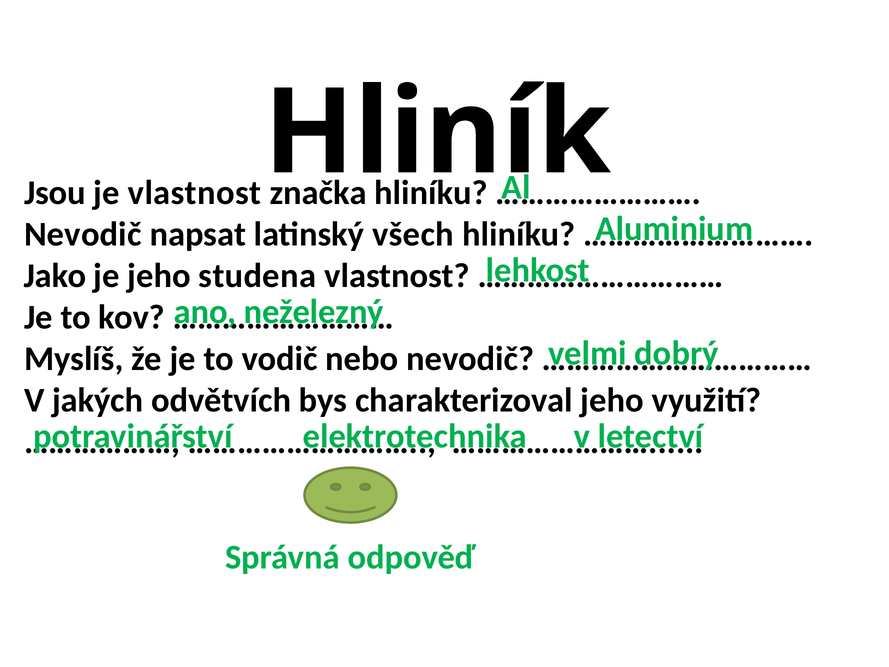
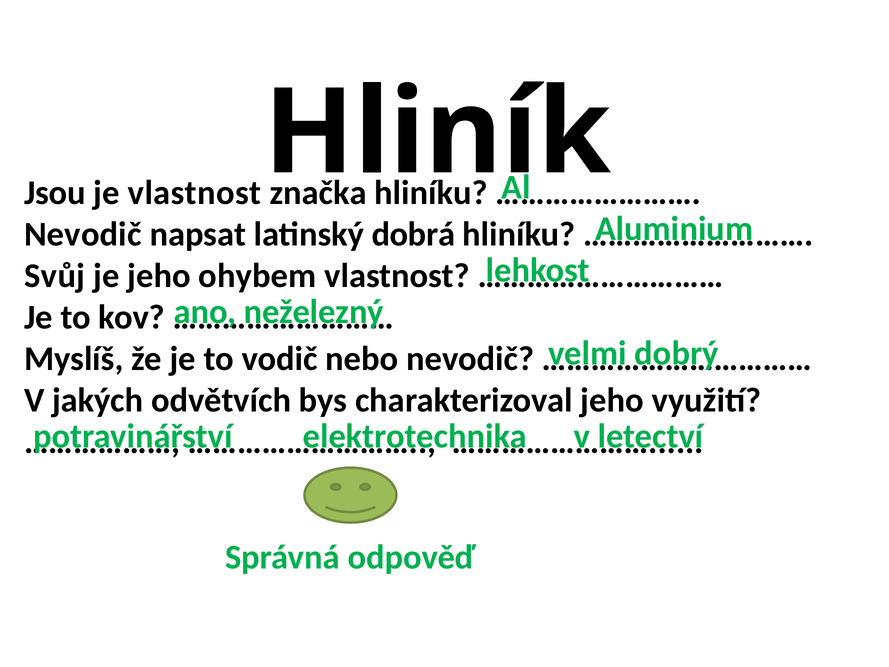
všech: všech -> dobrá (413, 234)
Jako: Jako -> Svůj (55, 276)
studena: studena -> ohybem (257, 276)
